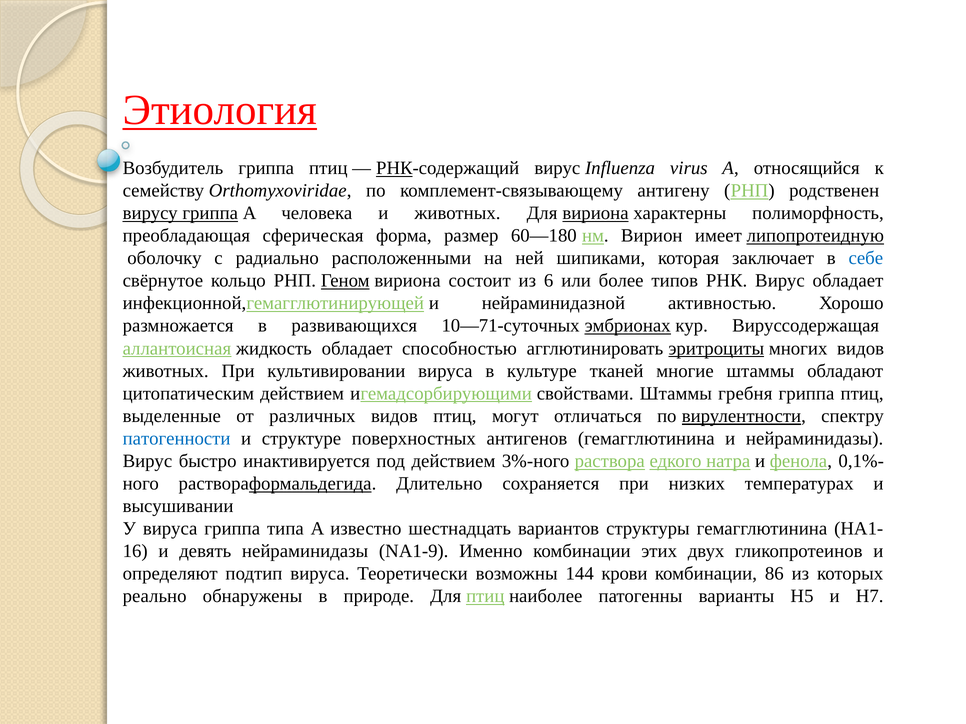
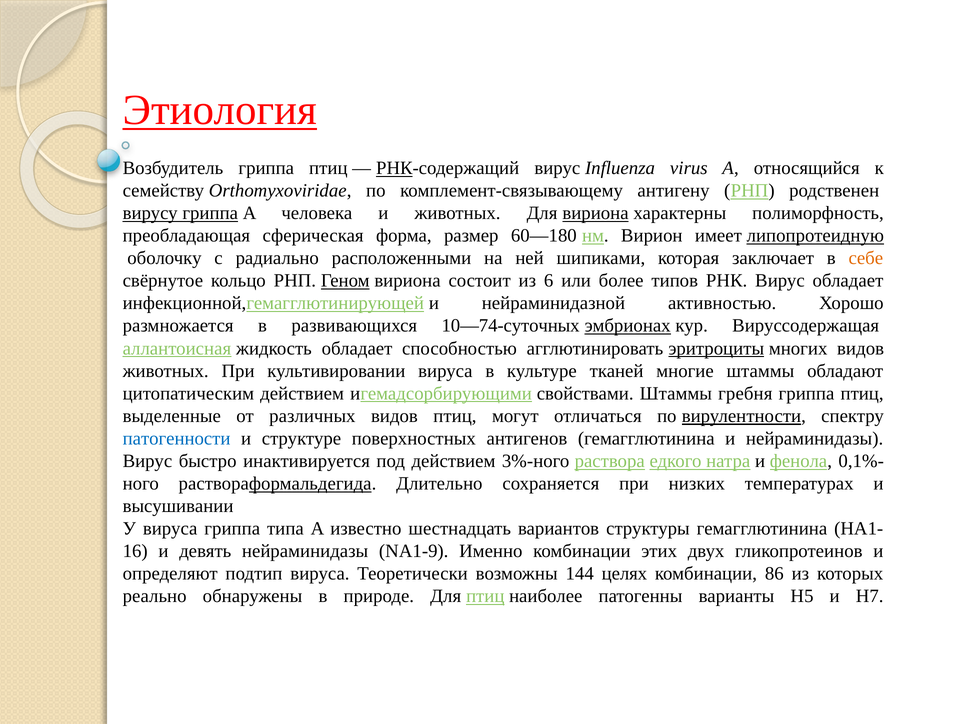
себе colour: blue -> orange (866, 258)
10—71-суточных: 10—71-суточных -> 10—74-суточных (511, 326)
крови: крови -> целях (624, 574)
